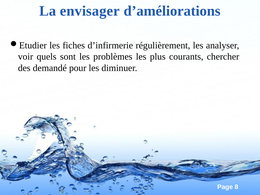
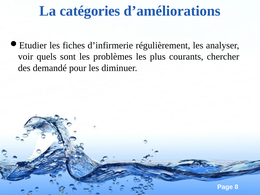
envisager: envisager -> catégories (90, 11)
